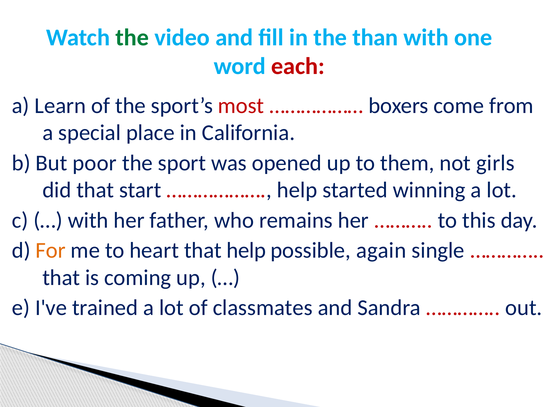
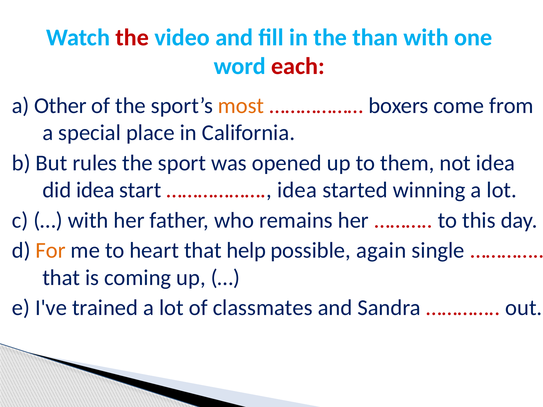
the colour: green -> red (132, 37)
Learn: Learn -> Other (60, 106)
most colour: red -> orange (241, 106)
poor: poor -> rules (95, 163)
not girls: girls -> idea (496, 163)
did that: that -> idea (95, 190)
help: help -> idea (297, 190)
